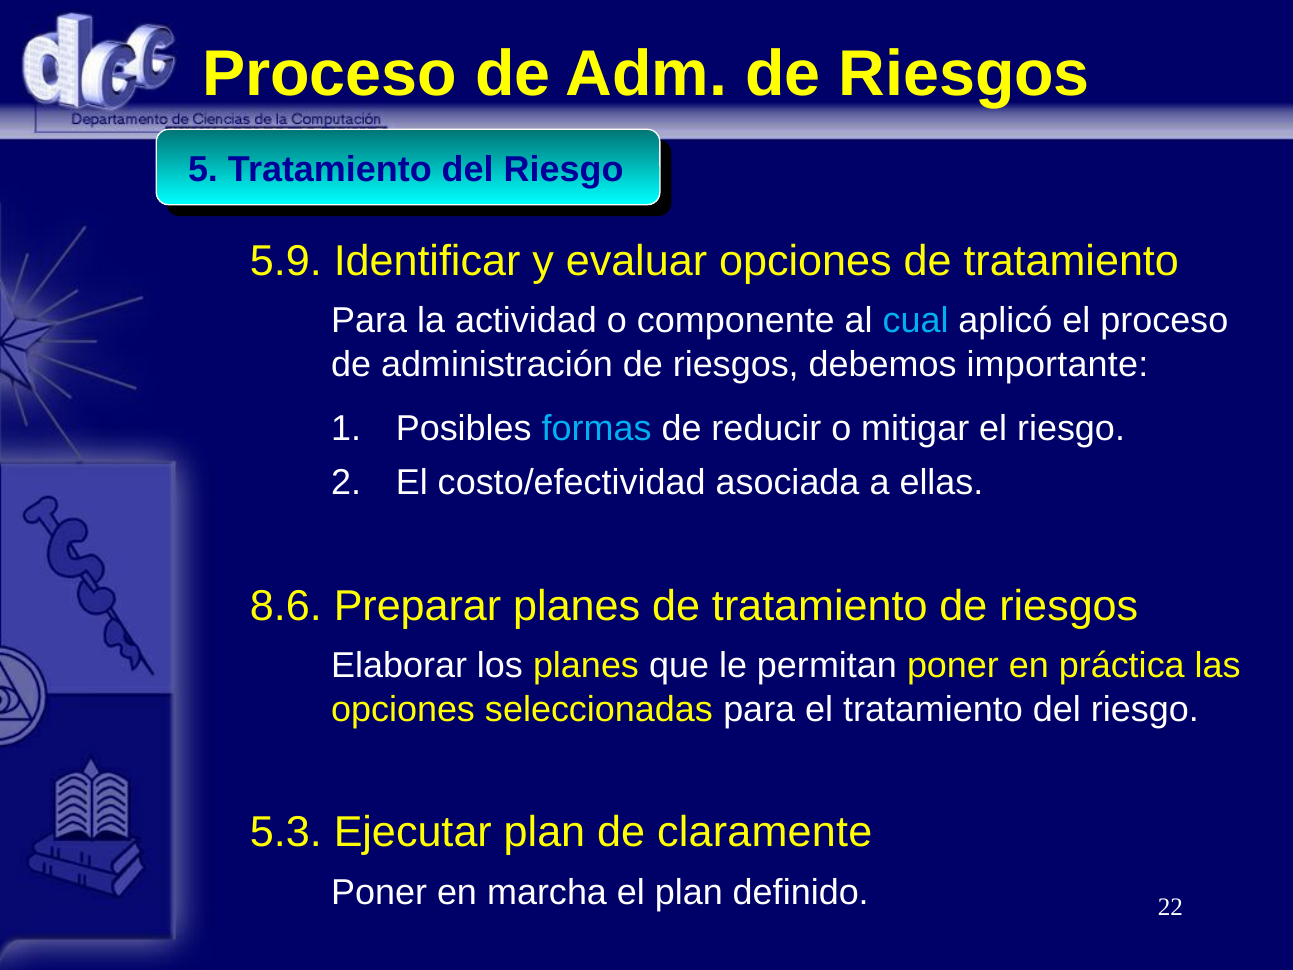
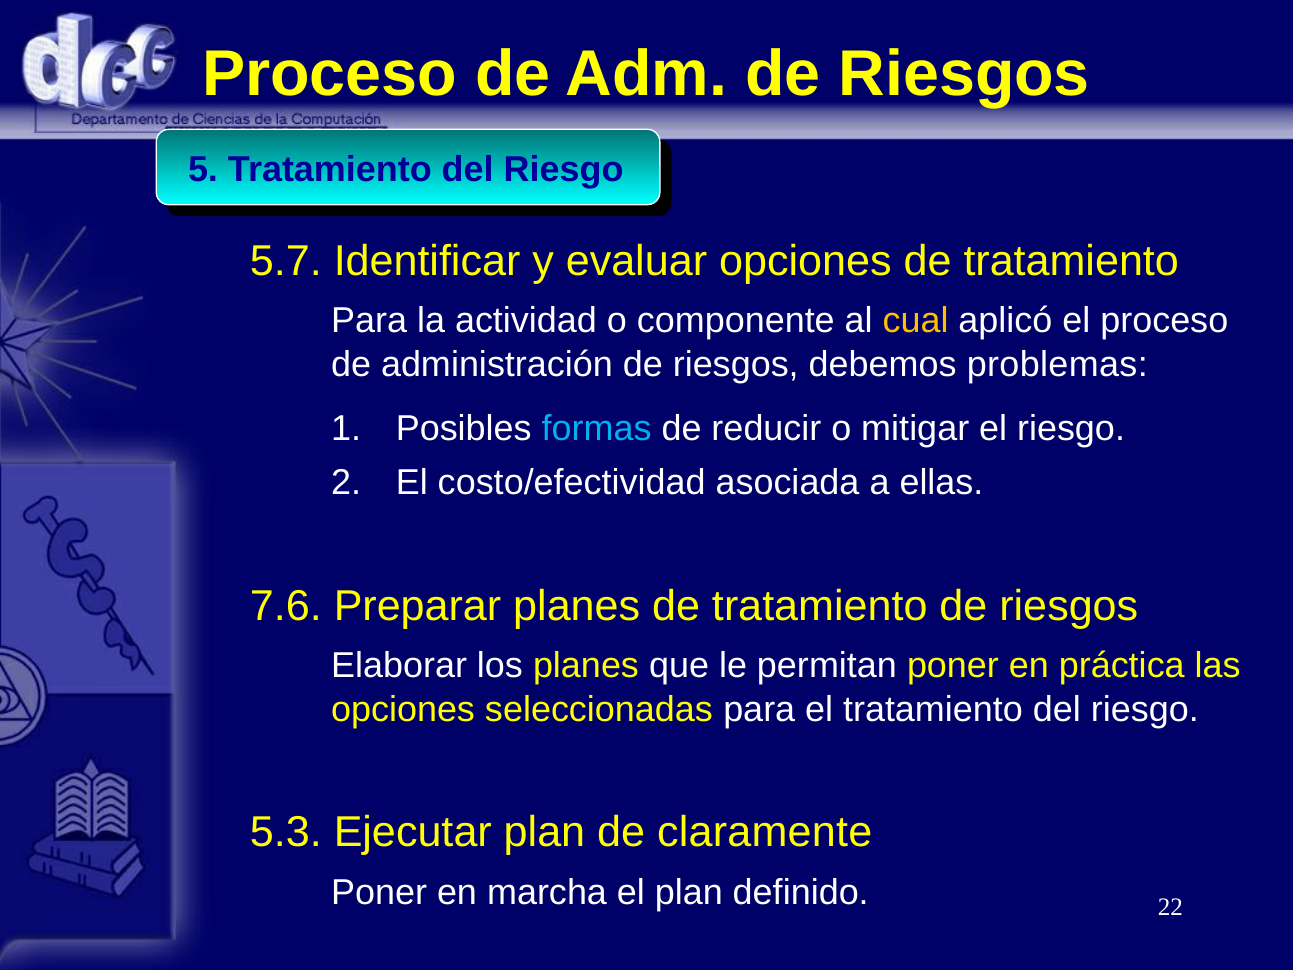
5.9: 5.9 -> 5.7 (286, 261)
cual colour: light blue -> yellow (916, 321)
importante: importante -> problemas (1057, 364)
8.6: 8.6 -> 7.6 (286, 606)
